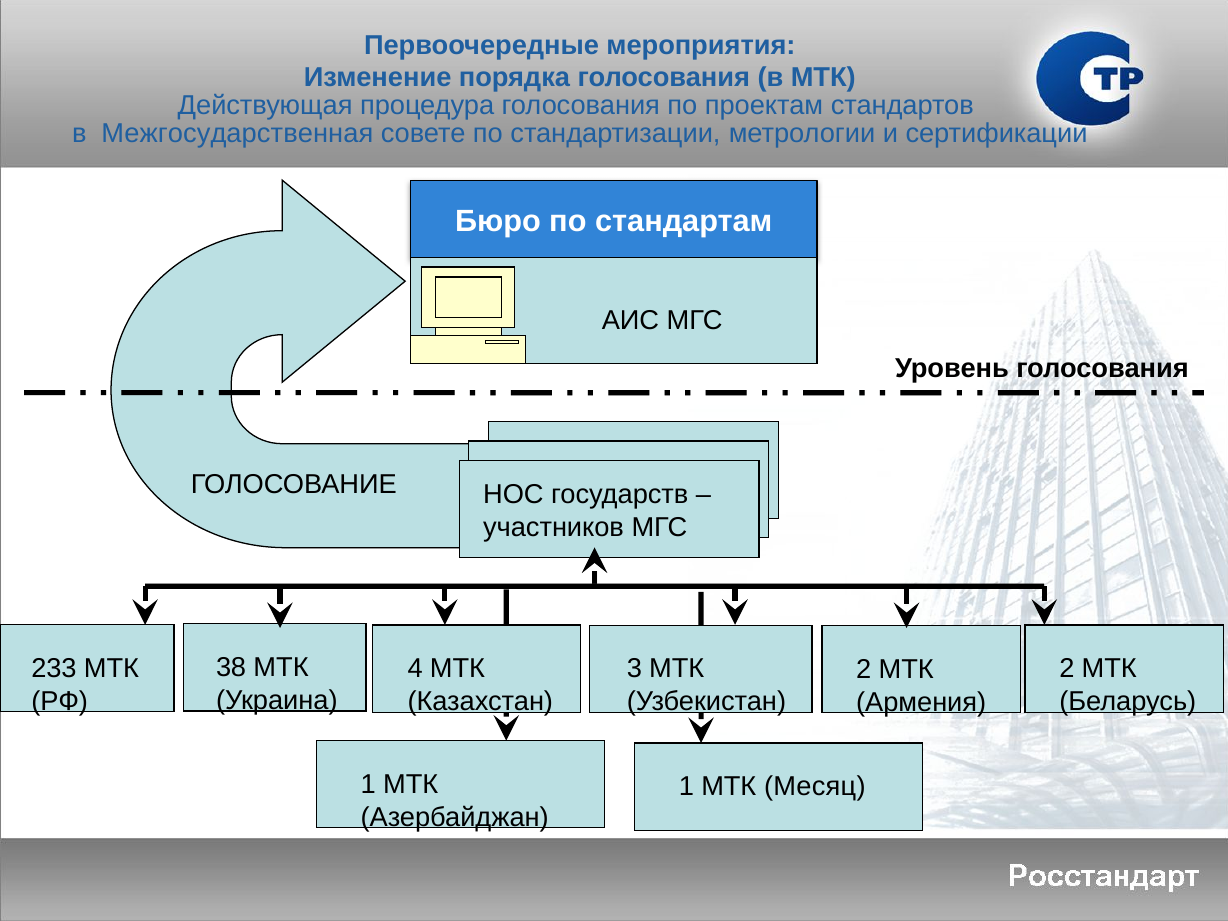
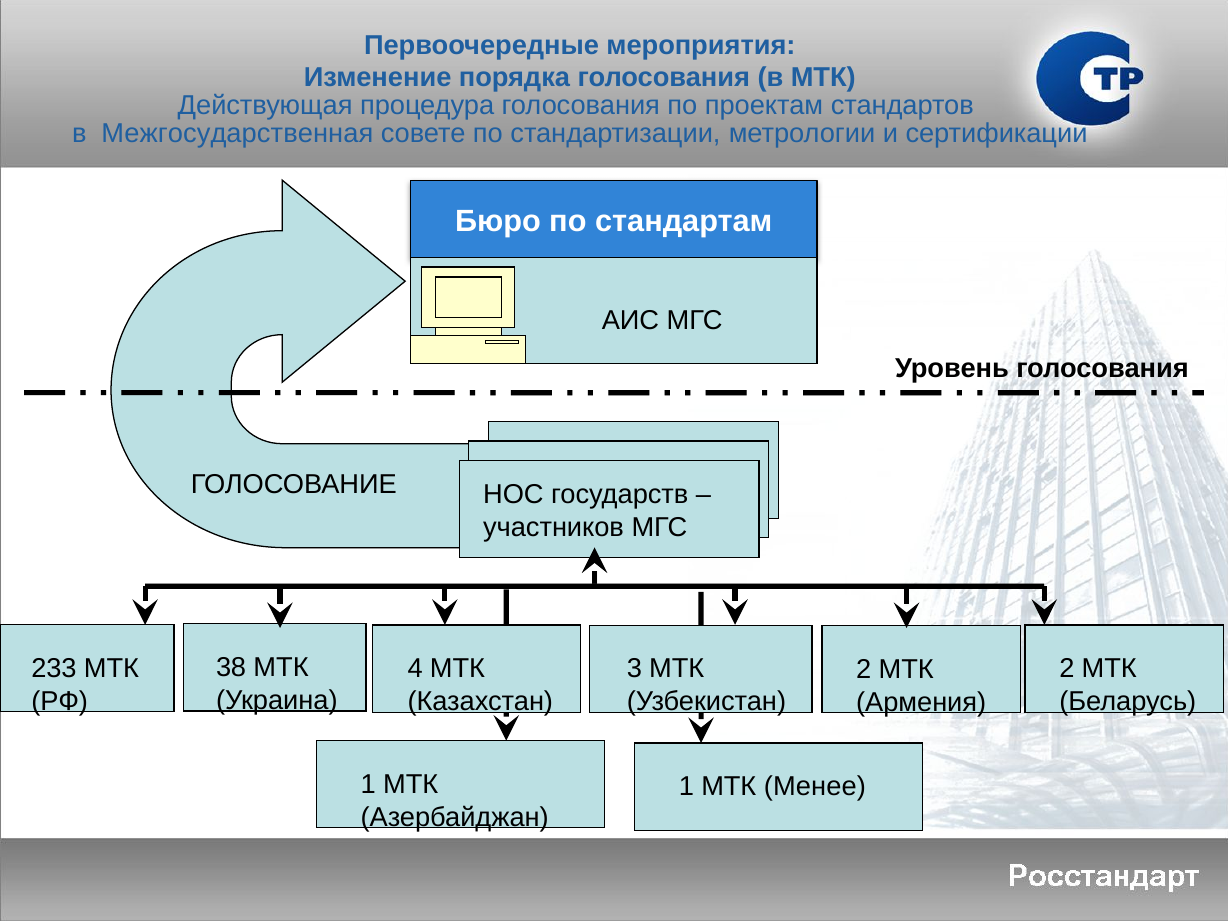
Месяц: Месяц -> Менее (815, 787)
